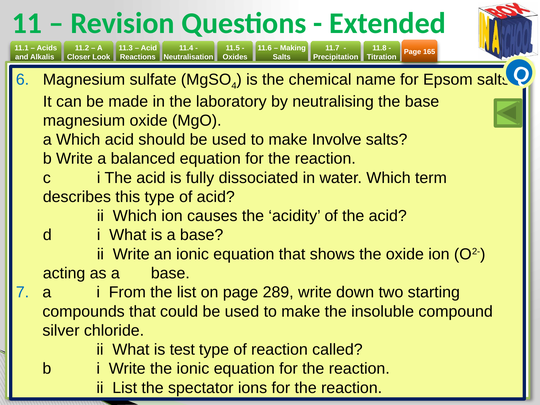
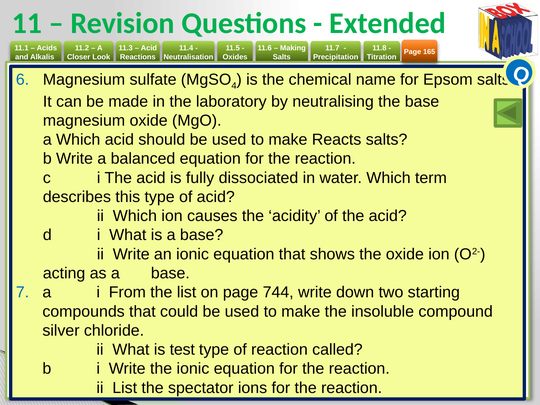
Involve: Involve -> Reacts (337, 140)
289: 289 -> 744 (278, 292)
